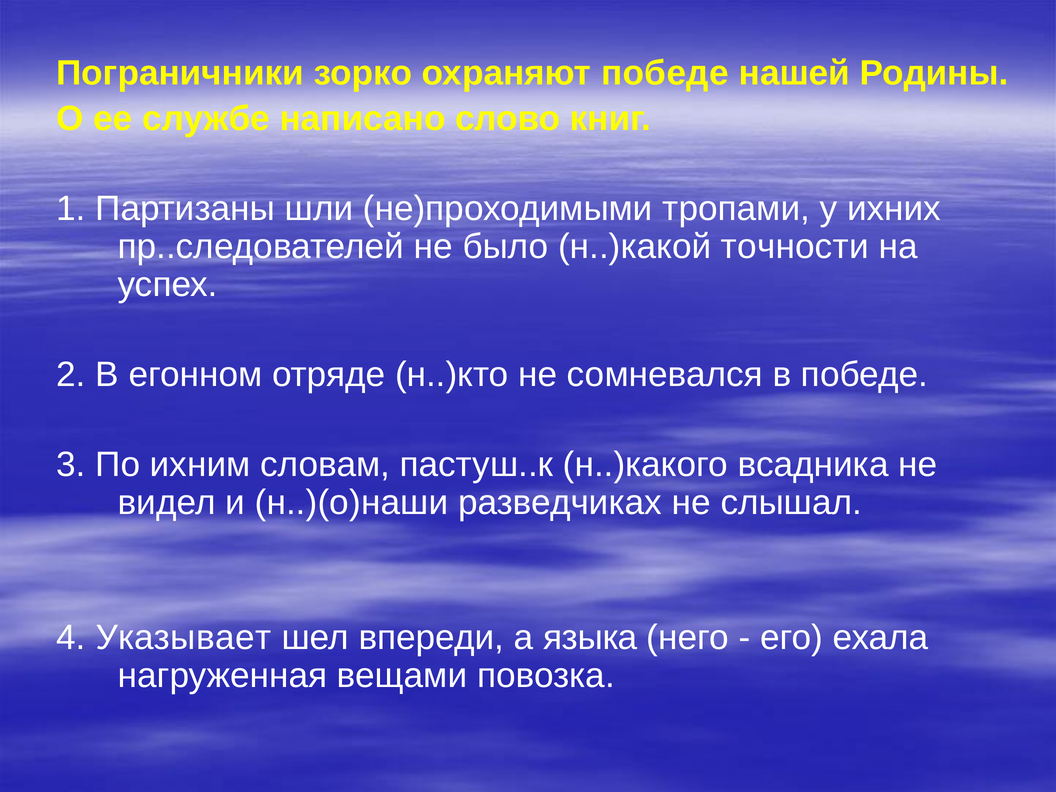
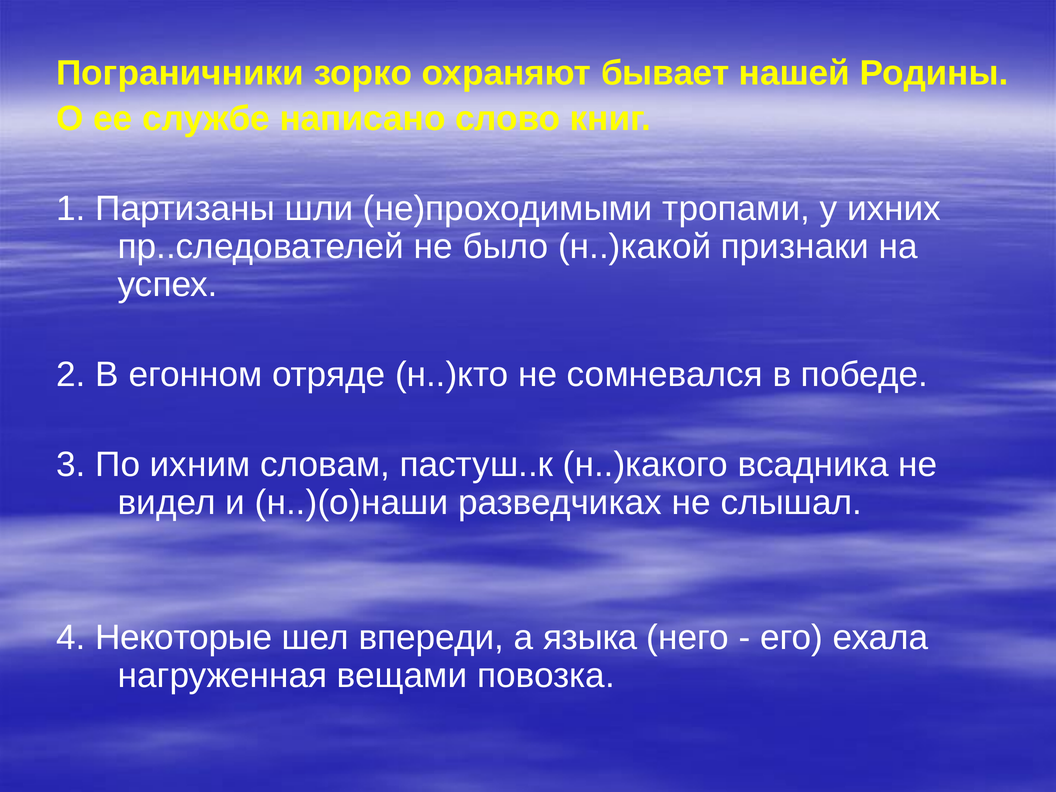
охраняют победе: победе -> бывает (665, 73)
точности: точности -> признаки (795, 246)
Указывает: Указывает -> Некоторые (184, 638)
